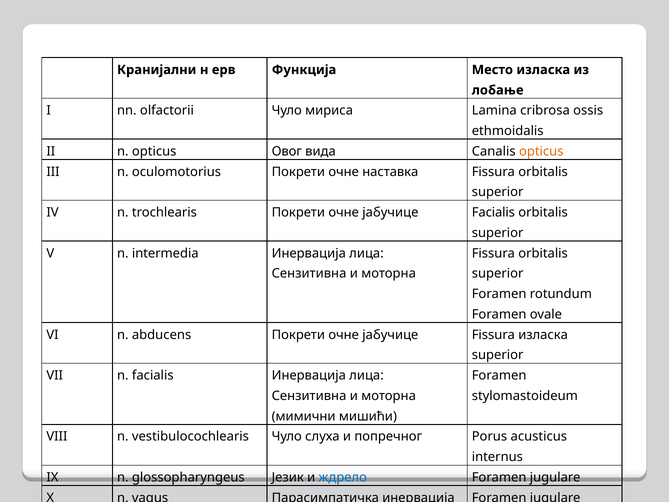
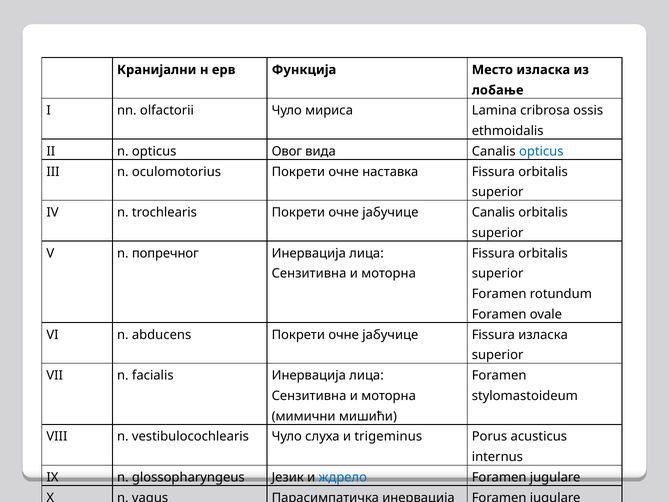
opticus colour: orange -> blue (541, 151)
јабучицe Facialis: Facialis -> Canalis (493, 212)
intermedia: intermedia -> попречног (165, 253)
попречног: попречног -> trigeminus (388, 436)
